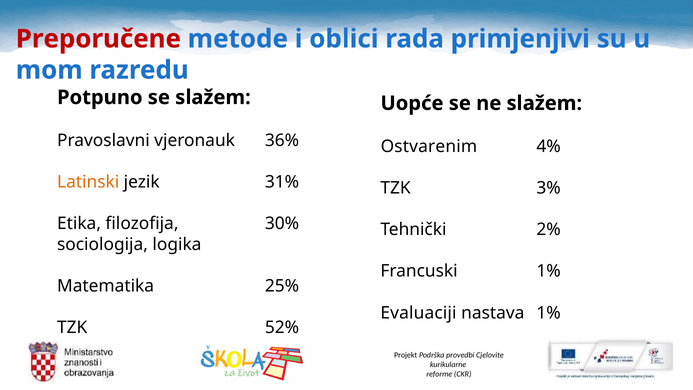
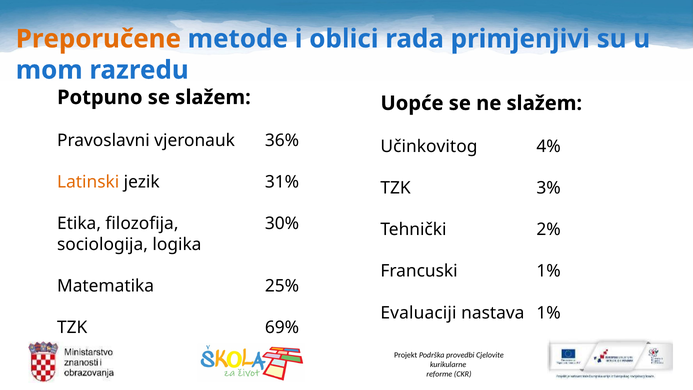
Preporučene colour: red -> orange (98, 39)
Ostvarenim: Ostvarenim -> Učinkovitog (429, 146)
52%: 52% -> 69% (282, 328)
